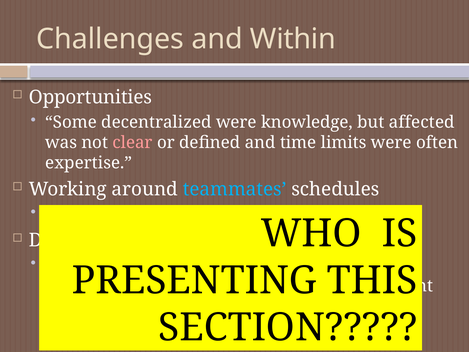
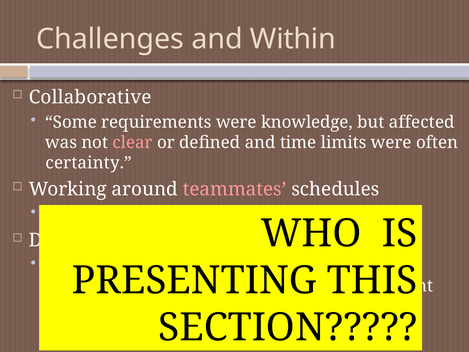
Opportunities: Opportunities -> Collaborative (90, 97)
decentralized: decentralized -> requirements (156, 122)
expertise: expertise -> certainty (89, 163)
teammates colour: light blue -> pink (235, 189)
